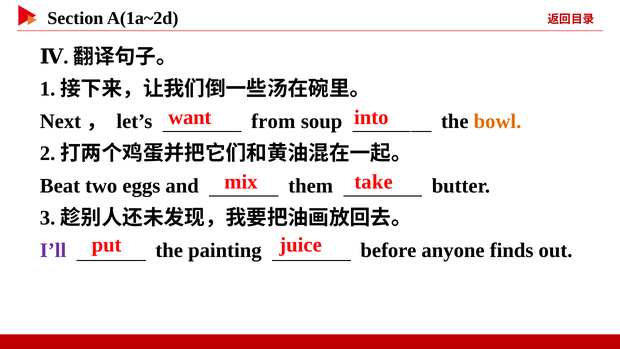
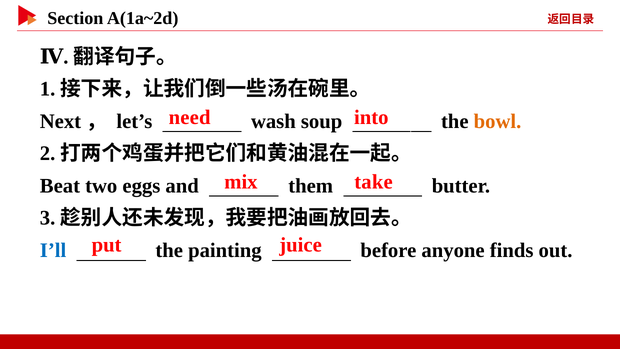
want: want -> need (190, 117)
from: from -> wash (273, 121)
I’ll colour: purple -> blue (53, 250)
